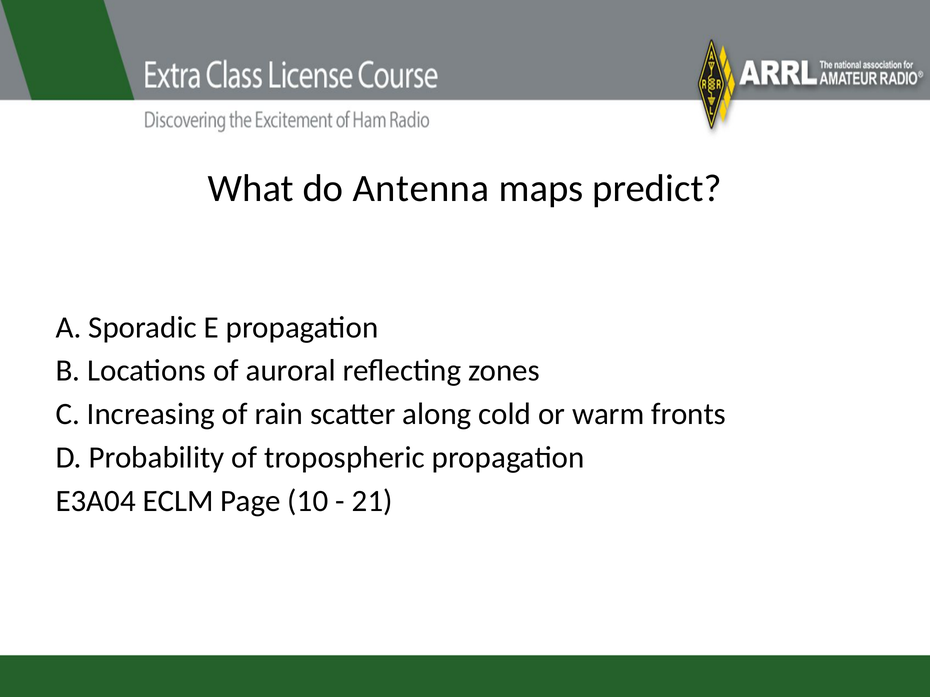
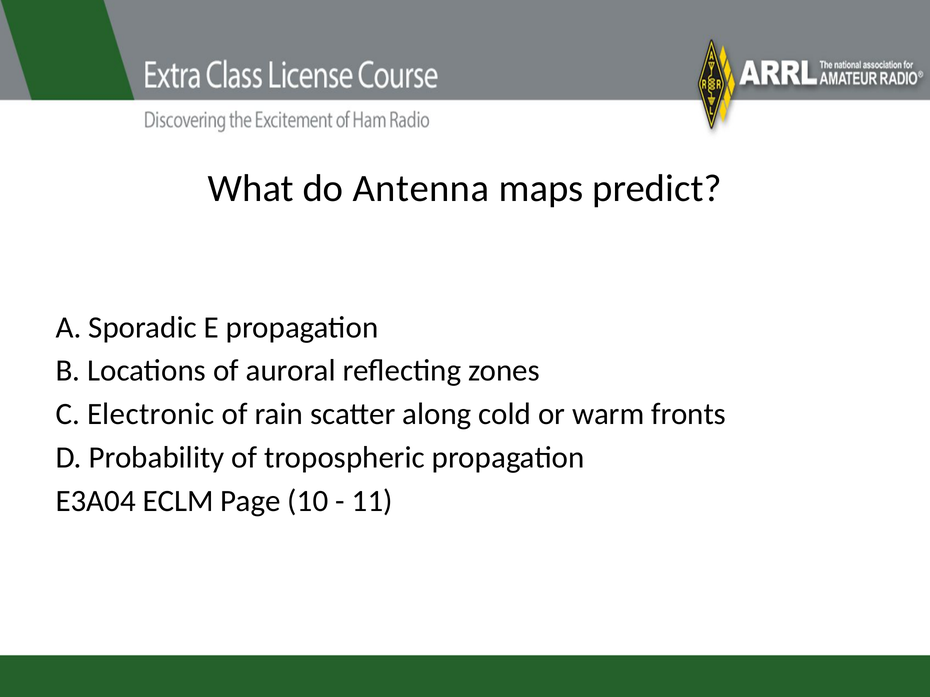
Increasing: Increasing -> Electronic (151, 414)
21: 21 -> 11 (372, 501)
